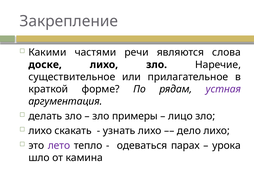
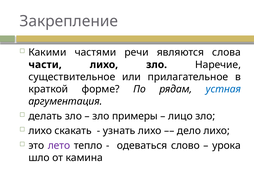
доске: доске -> части (45, 65)
устная colour: purple -> blue (223, 89)
парах: парах -> слово (185, 146)
